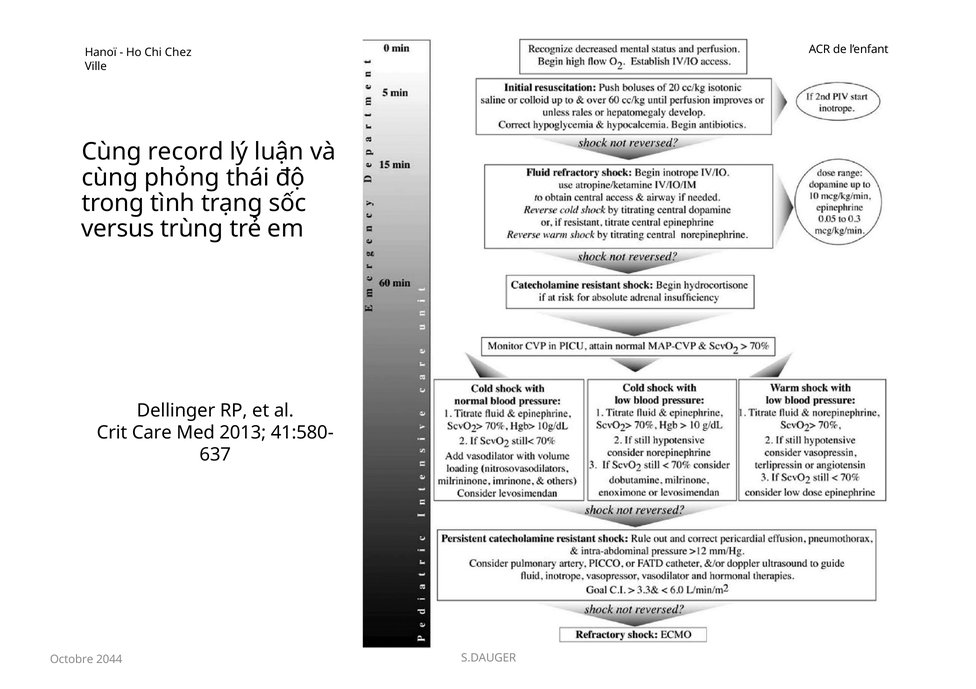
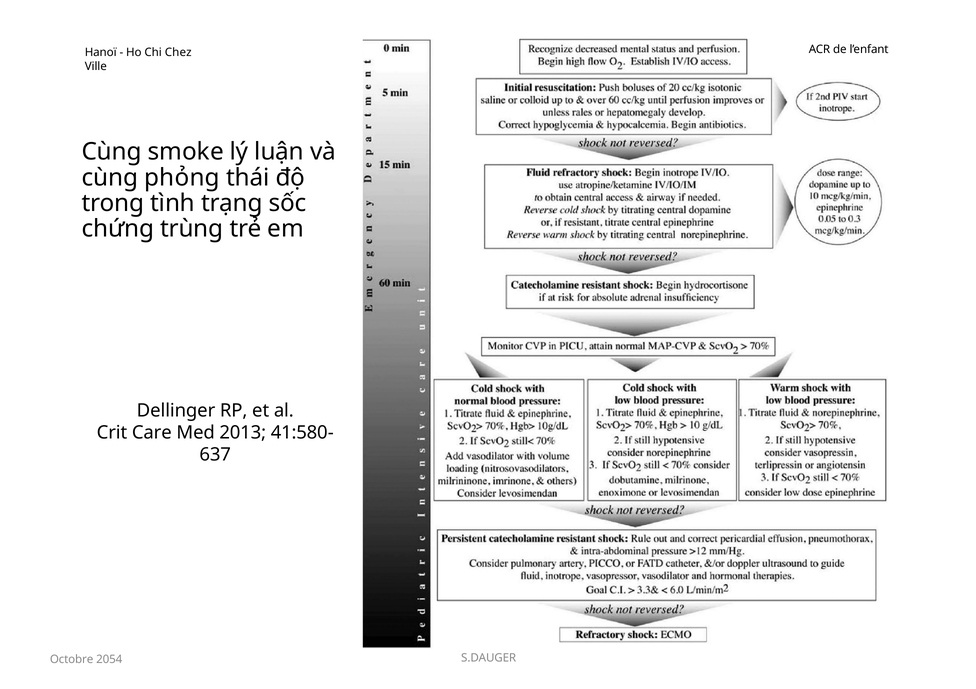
record: record -> smoke (186, 152)
versus: versus -> chứng (118, 229)
2044: 2044 -> 2054 (109, 660)
